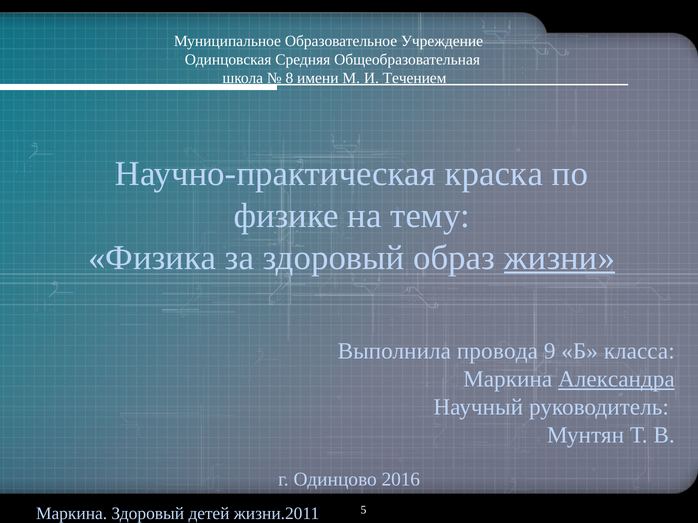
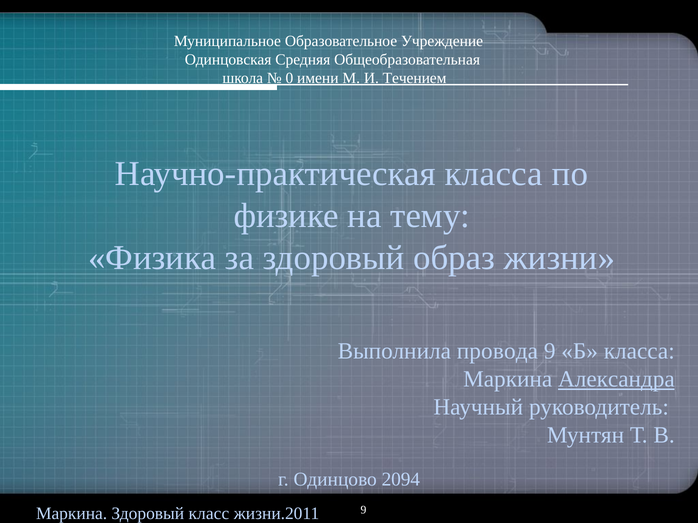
8: 8 -> 0 (289, 78)
Научно-практическая краска: краска -> класса (494, 174)
жизни underline: present -> none (559, 258)
2016: 2016 -> 2094 (401, 480)
детей: детей -> класс (209, 514)
жизни.2011 5: 5 -> 9 (364, 510)
